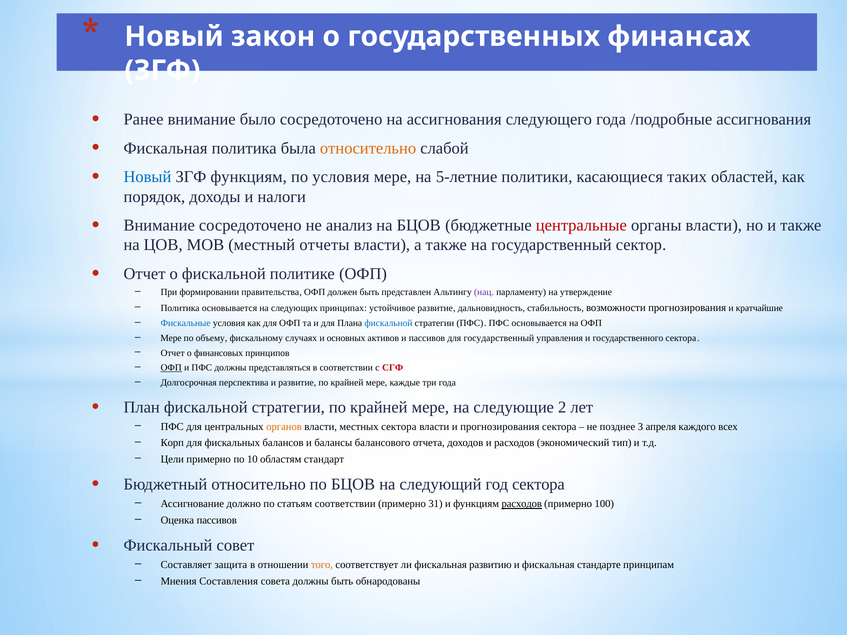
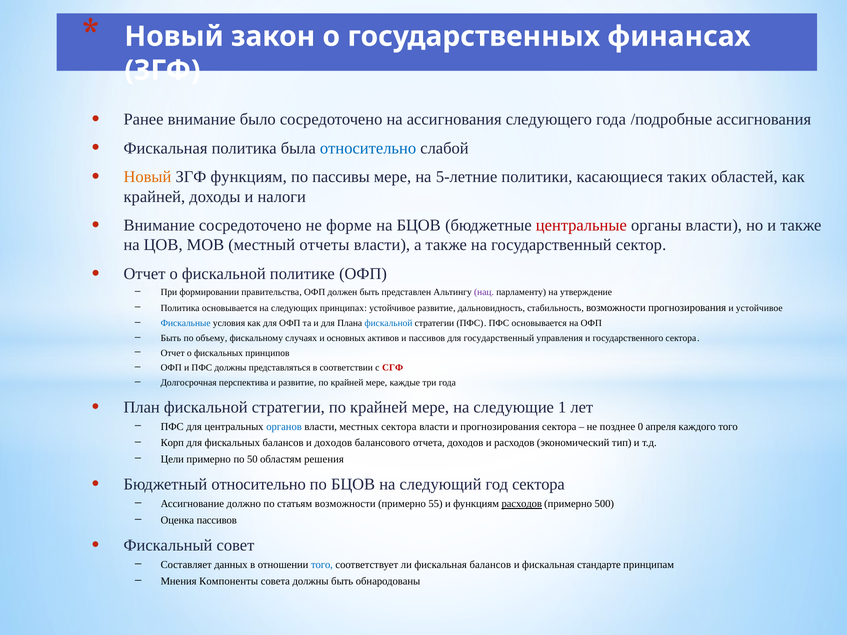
относительно colour: orange -> blue (368, 148)
Новый colour: blue -> orange (147, 177)
по условия: условия -> пассивы (341, 177)
порядок: порядок -> крайней (154, 197)
анализ: анализ -> форме (349, 225)
и кратчайшие: кратчайшие -> устойчивое (759, 308)
Мере: Мере -> Быть (171, 338)
о финансовых: финансовых -> фискальных (218, 353)
ОФП underline: present -> none (171, 368)
2: 2 -> 1 (562, 407)
органов colour: orange -> blue (284, 427)
3: 3 -> 0 (640, 427)
каждого всех: всех -> того (728, 427)
и балансы: балансы -> доходов (333, 443)
10: 10 -> 50 (252, 459)
стандарт: стандарт -> решения (324, 459)
статьям соответствии: соответствии -> возможности (345, 504)
31: 31 -> 55 (436, 504)
100: 100 -> 500 (604, 504)
защита: защита -> данных (231, 565)
того colour: orange -> blue (322, 565)
фискальная развитию: развитию -> балансов (490, 565)
Составления: Составления -> Компоненты (229, 581)
